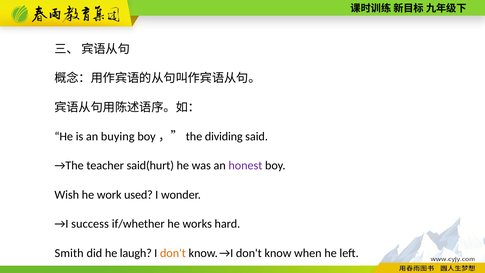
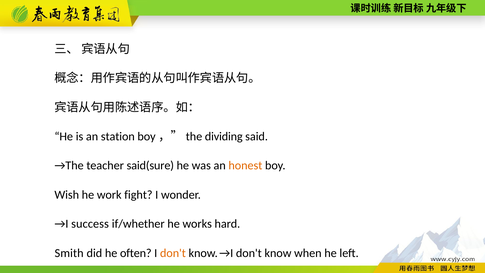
buying: buying -> station (118, 136)
said(hurt: said(hurt -> said(sure (150, 166)
honest colour: purple -> orange (245, 166)
used: used -> fight (138, 195)
laugh: laugh -> often (136, 253)
